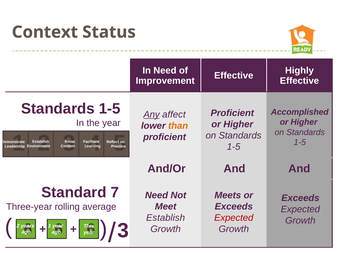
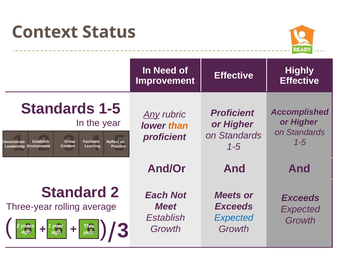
affect: affect -> rubric (174, 115)
Standard 7: 7 -> 2 (115, 193)
Need: Need -> Each (156, 196)
Expected colour: red -> blue (234, 218)
